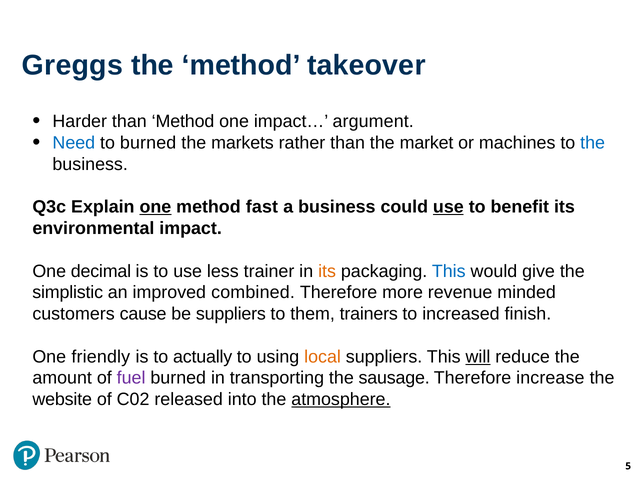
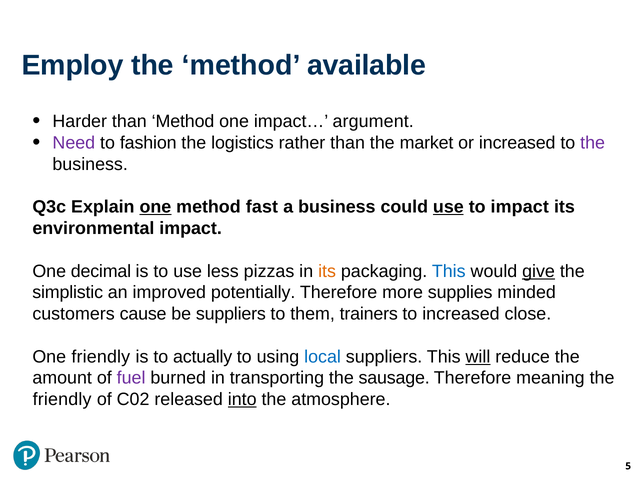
Greggs: Greggs -> Employ (73, 66)
takeover: takeover -> available (367, 66)
Need colour: blue -> purple (74, 143)
to burned: burned -> fashion (148, 143)
markets: markets -> logistics (242, 143)
or machines: machines -> increased (517, 143)
the colour: blue -> purple (593, 143)
to benefit: benefit -> impact (520, 207)
trainer: trainer -> pizzas (269, 271)
give underline: none -> present (539, 271)
combined: combined -> potentially (253, 293)
revenue: revenue -> supplies (460, 293)
finish: finish -> close (528, 314)
local colour: orange -> blue (323, 357)
increase: increase -> meaning (550, 378)
website: website -> friendly (62, 400)
into underline: none -> present (242, 400)
atmosphere underline: present -> none (341, 400)
